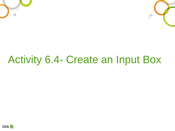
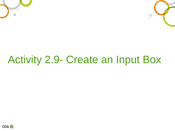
6.4-: 6.4- -> 2.9- (54, 60)
